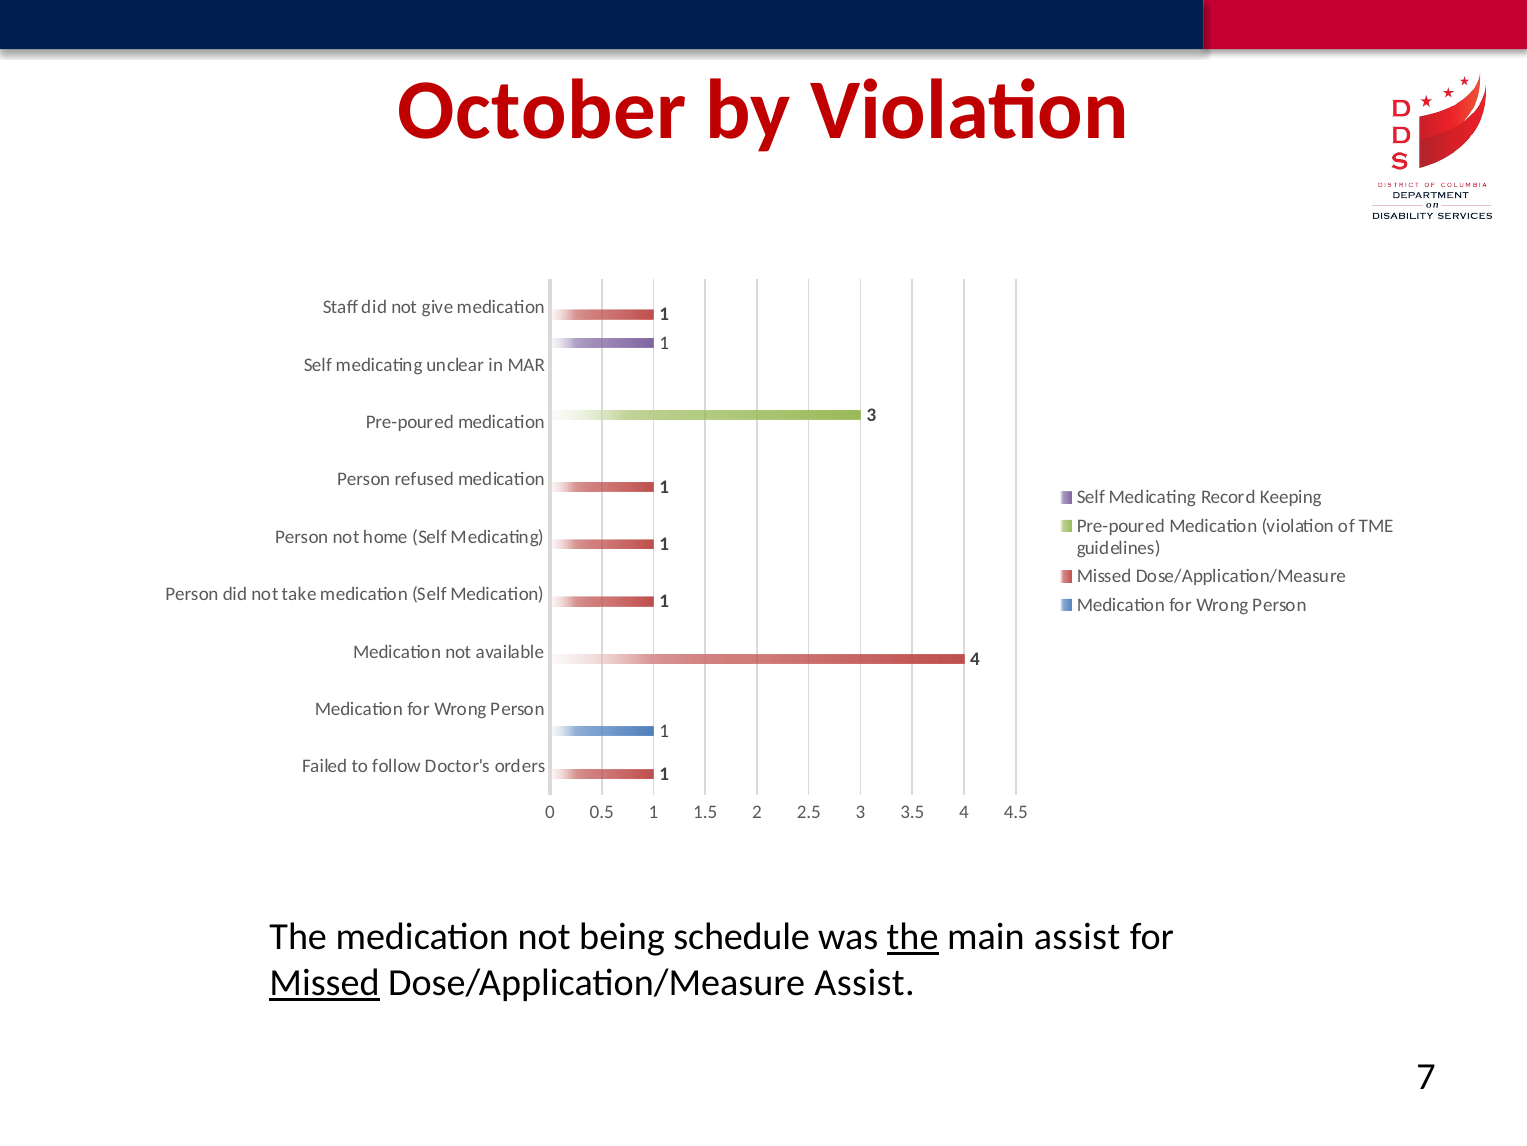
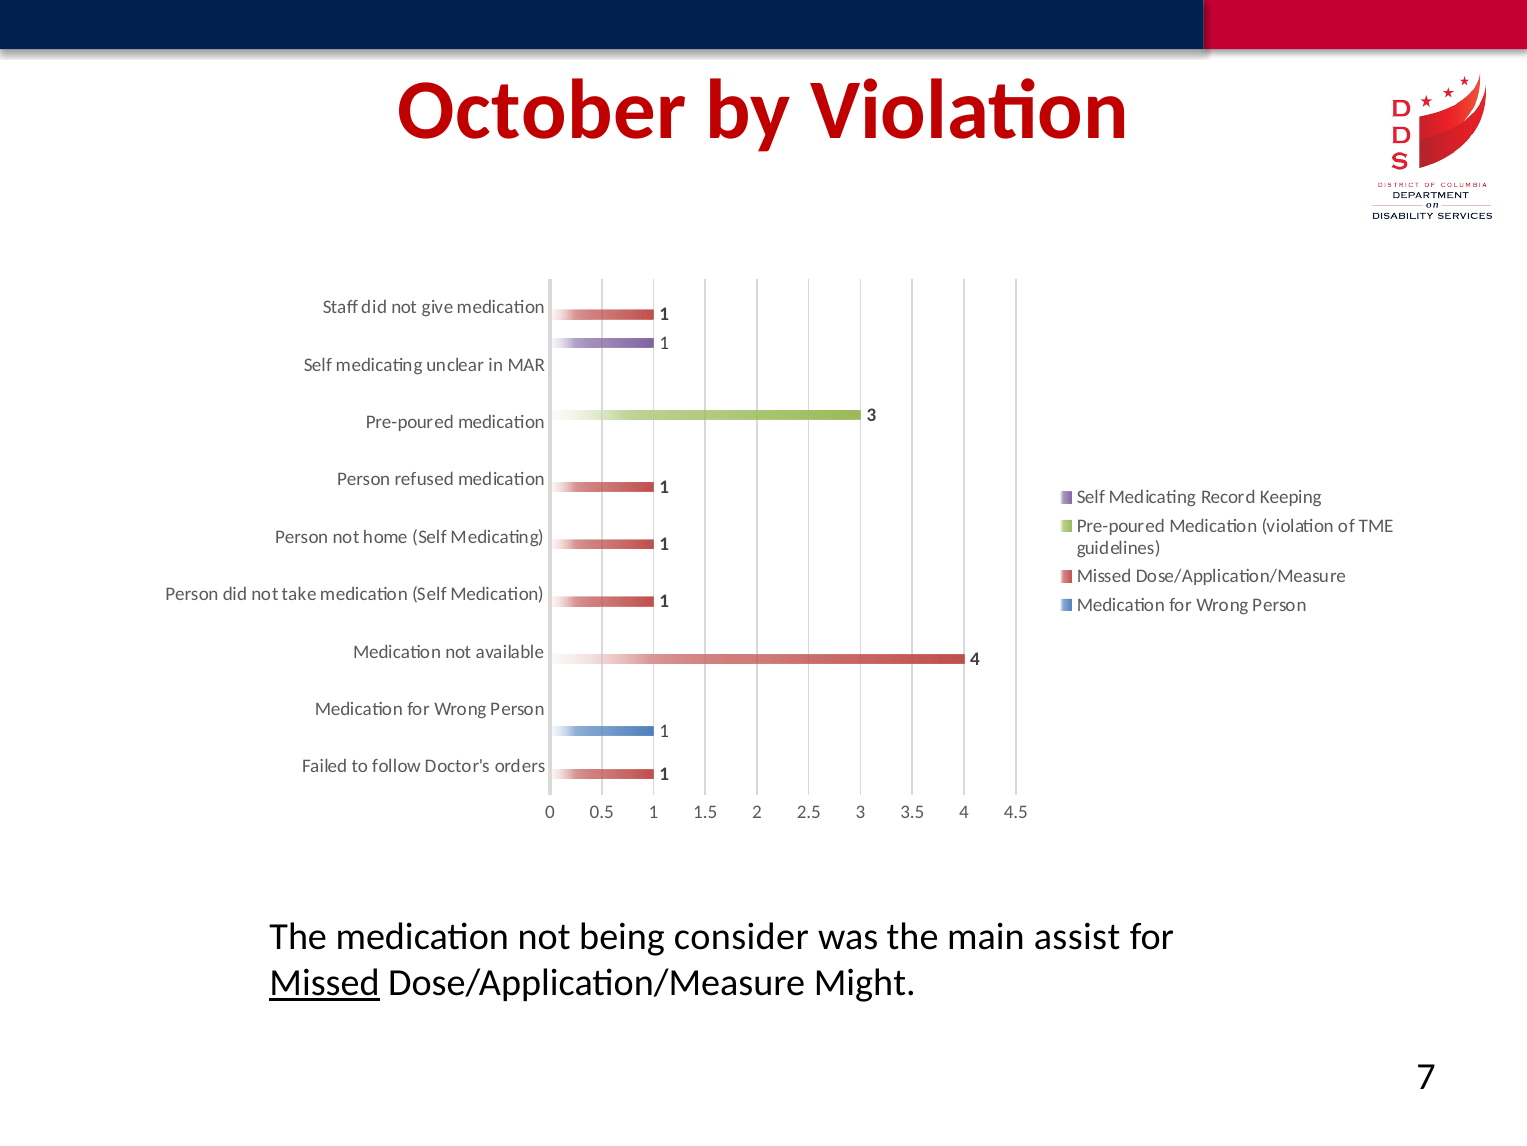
schedule: schedule -> consider (741, 936)
the underline: present -> none (913, 936)
Dose/Application/Measure Assist: Assist -> Might (865, 982)
